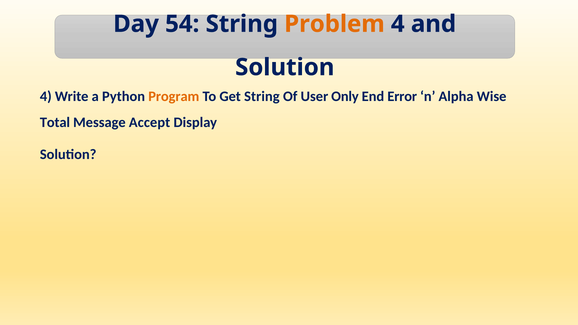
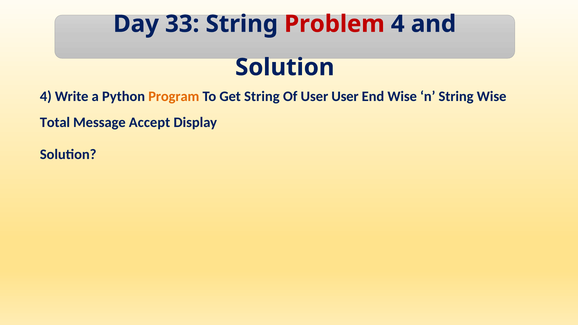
54: 54 -> 33 (182, 24)
Problem colour: orange -> red (334, 24)
User Only: Only -> User (345, 97)
End Error: Error -> Wise (402, 97)
n Alpha: Alpha -> String (456, 97)
